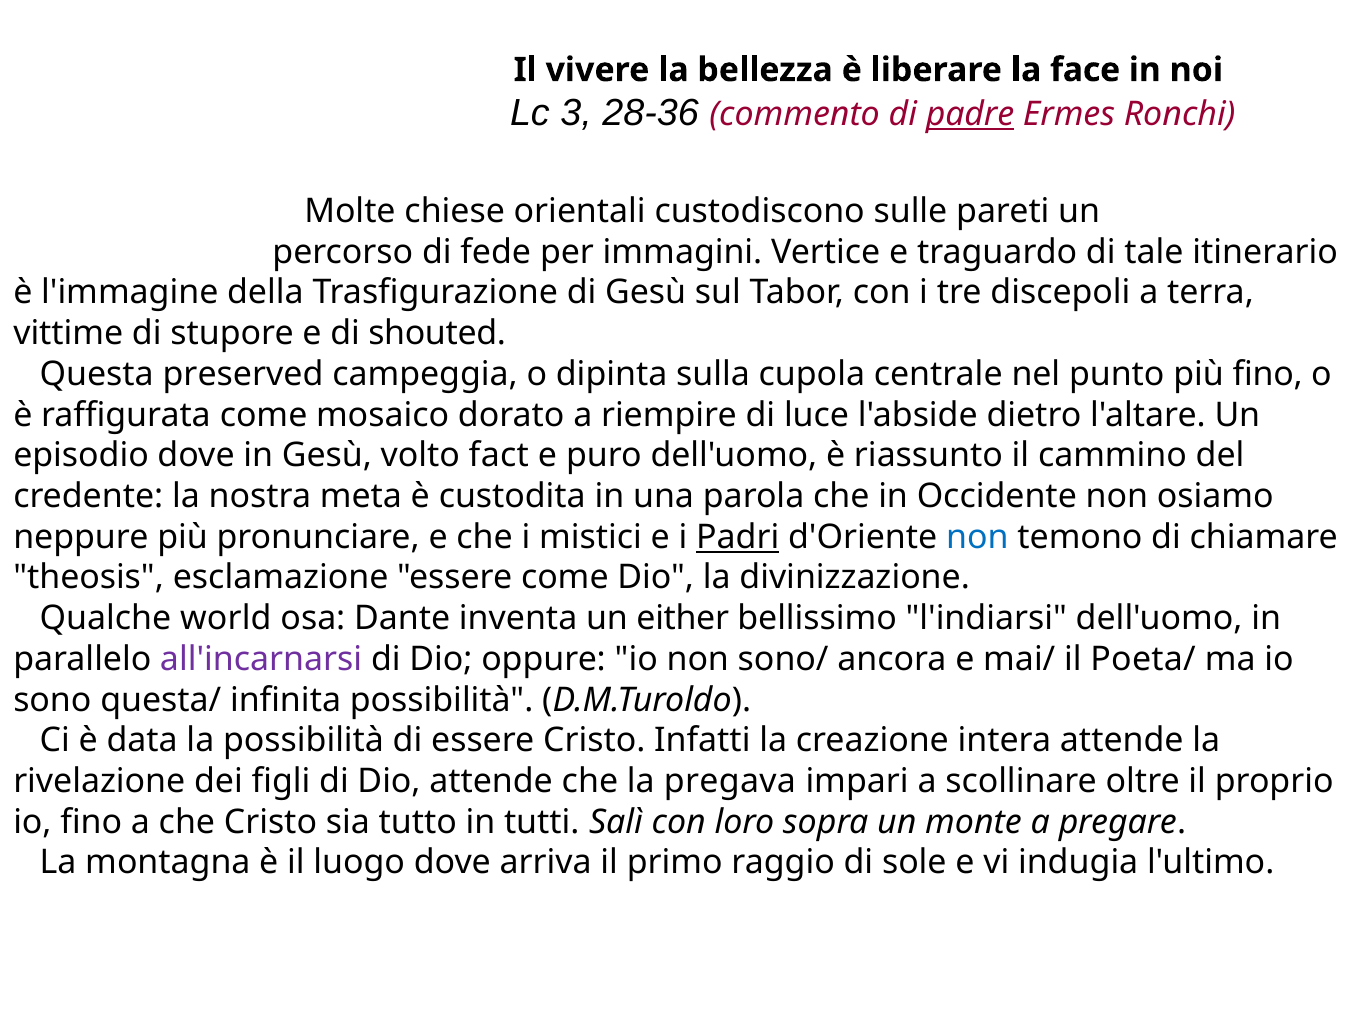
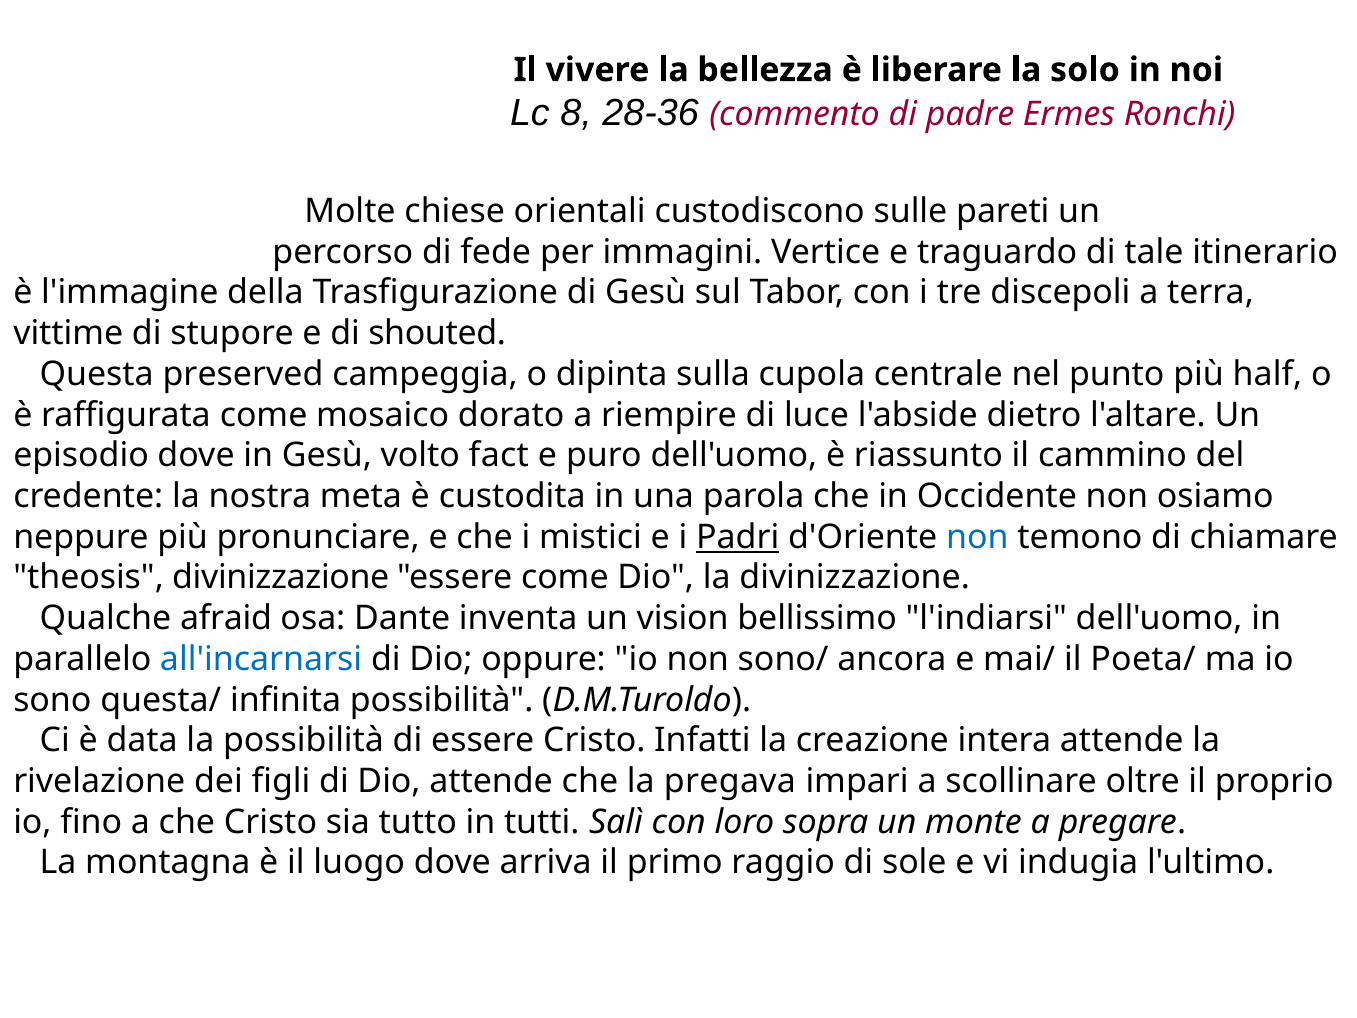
face: face -> solo (1085, 70)
3: 3 -> 8 (576, 113)
padre underline: present -> none (970, 114)
più fino: fino -> half (1268, 374)
theosis esclamazione: esclamazione -> divinizzazione (281, 578)
world: world -> afraid (226, 618)
either: either -> vision (683, 618)
all'incarnarsi colour: purple -> blue (261, 659)
